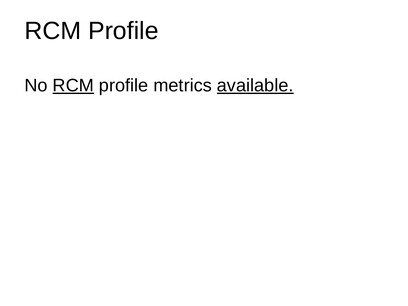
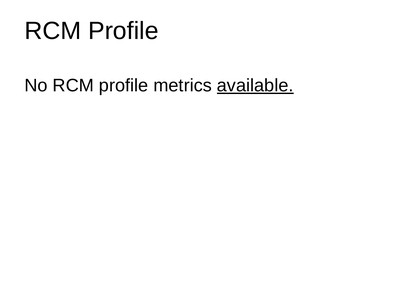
RCM underline: present -> none (73, 86)
